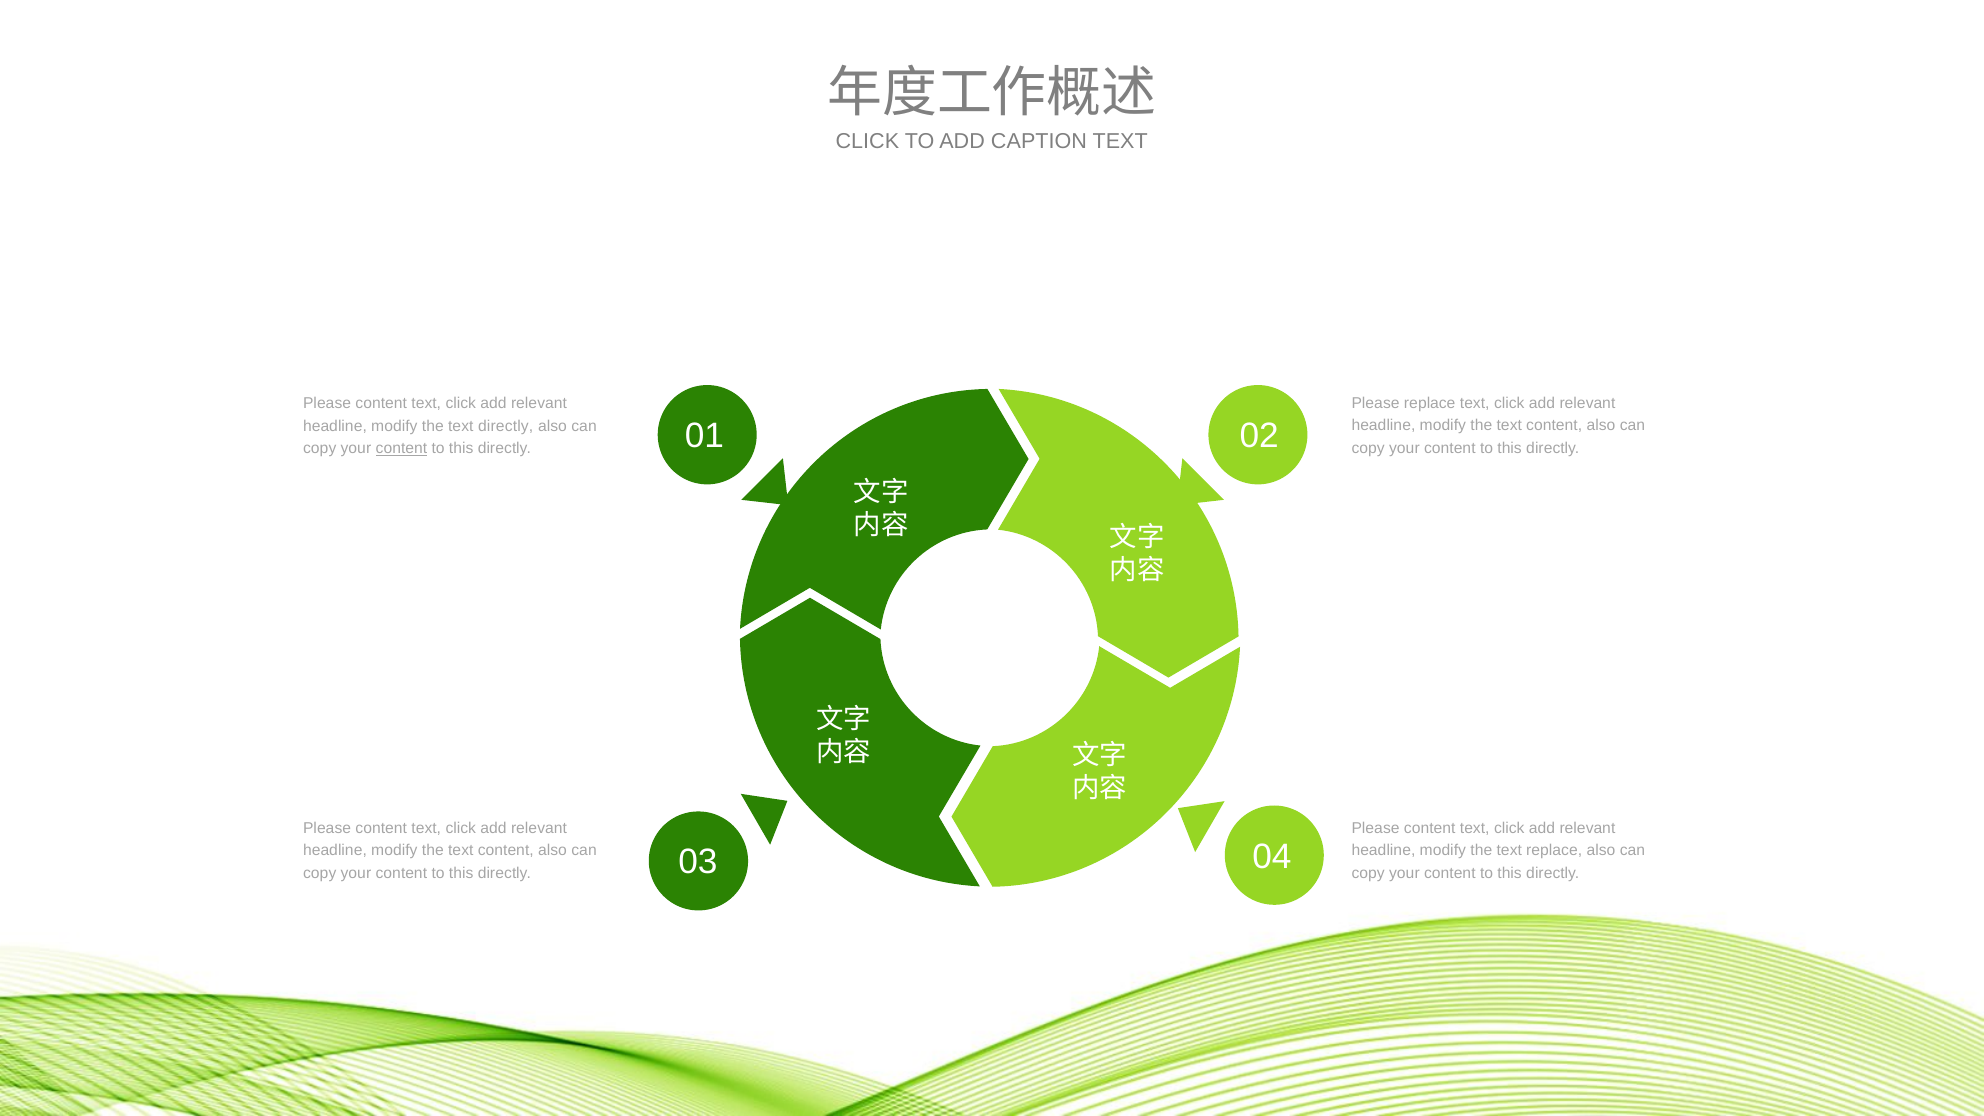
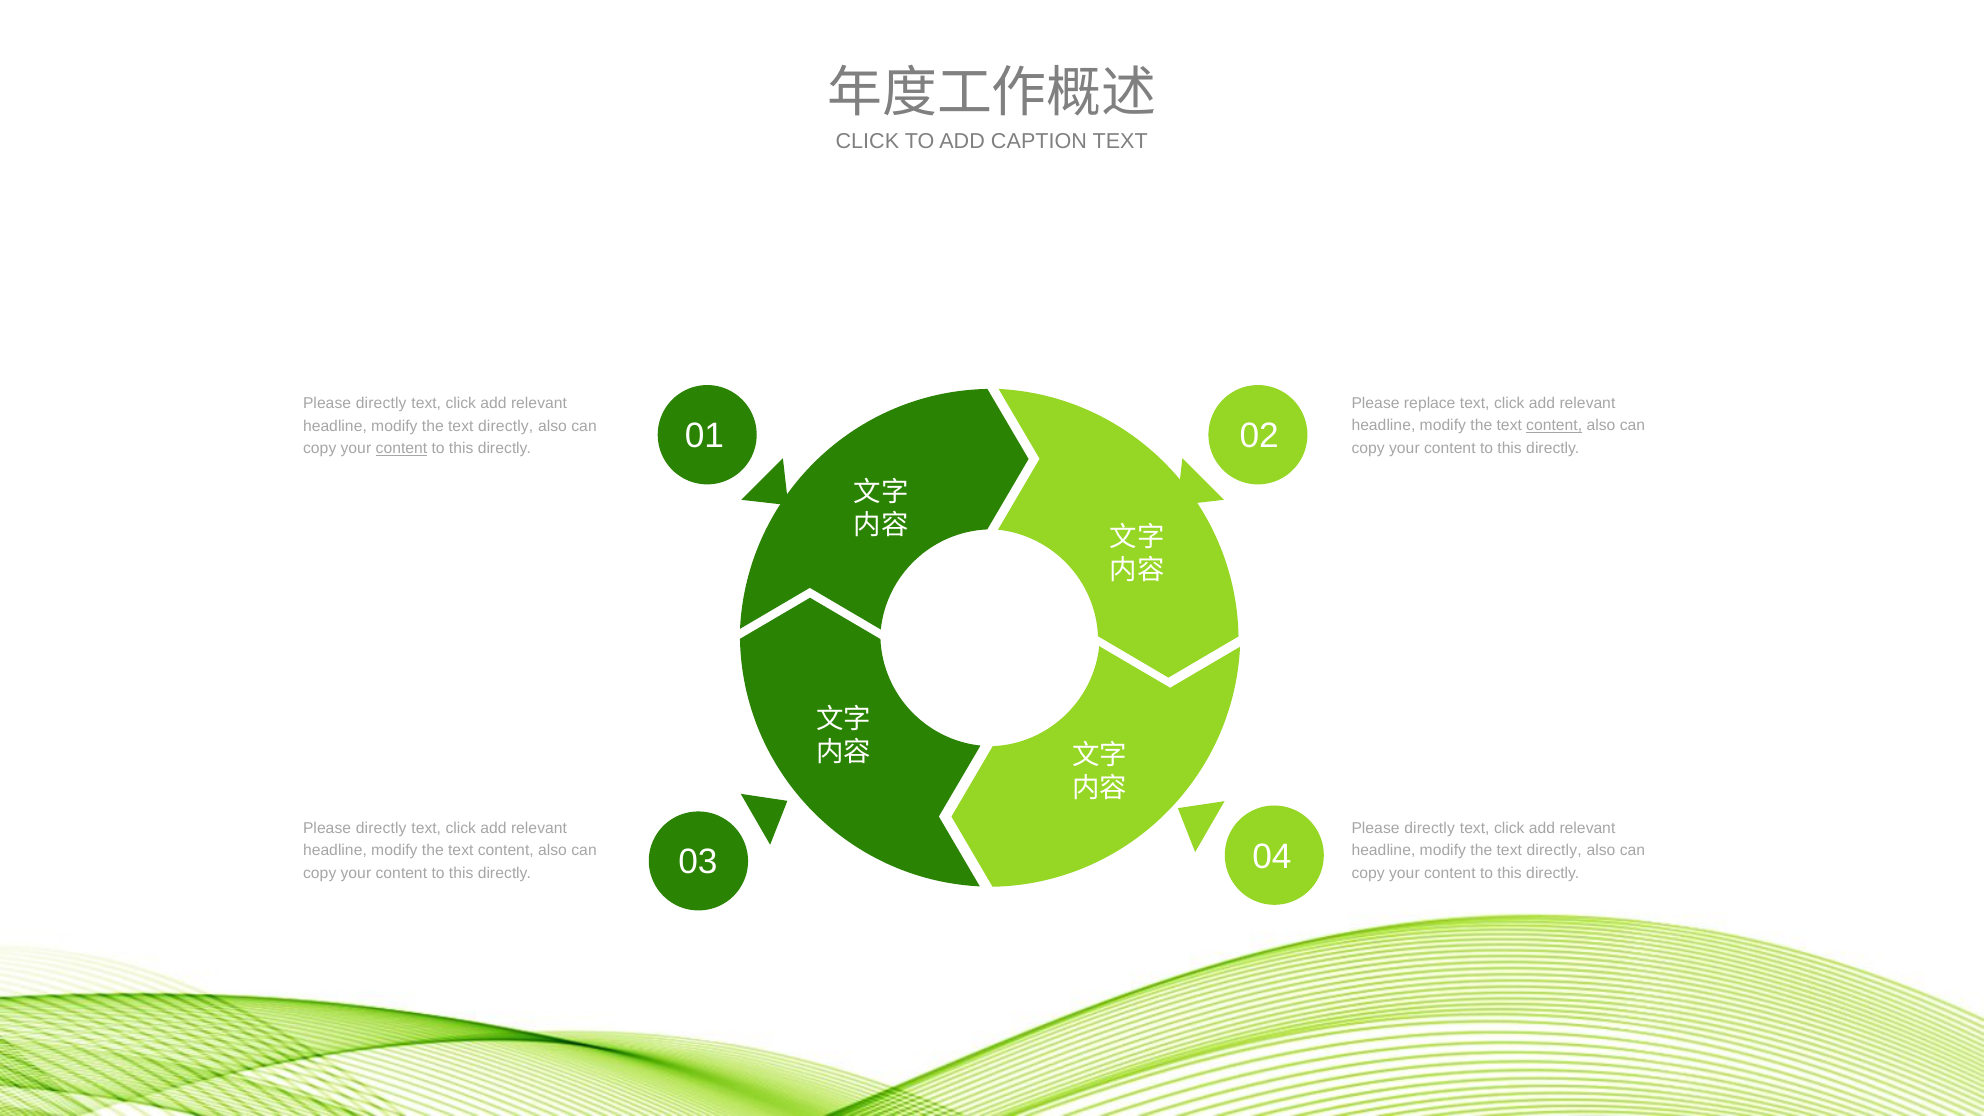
content: content -> directly (381, 404)
content underline: none -> present (1554, 425)
content: content -> directly (381, 828)
content: content -> directly (1430, 828)
replace: replace -> directly (1554, 851)
